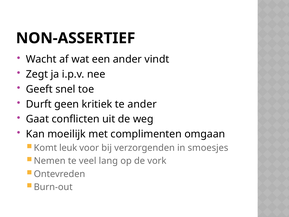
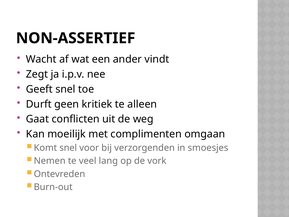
te ander: ander -> alleen (142, 104)
Komt leuk: leuk -> snel (68, 148)
